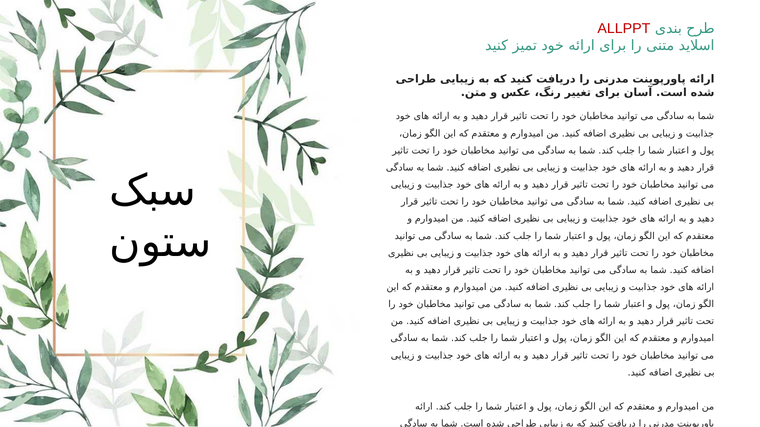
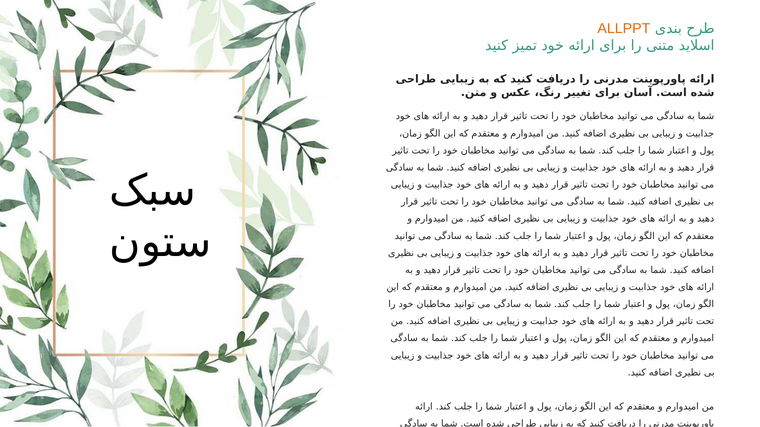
ALLPPT colour: red -> orange (624, 28)
